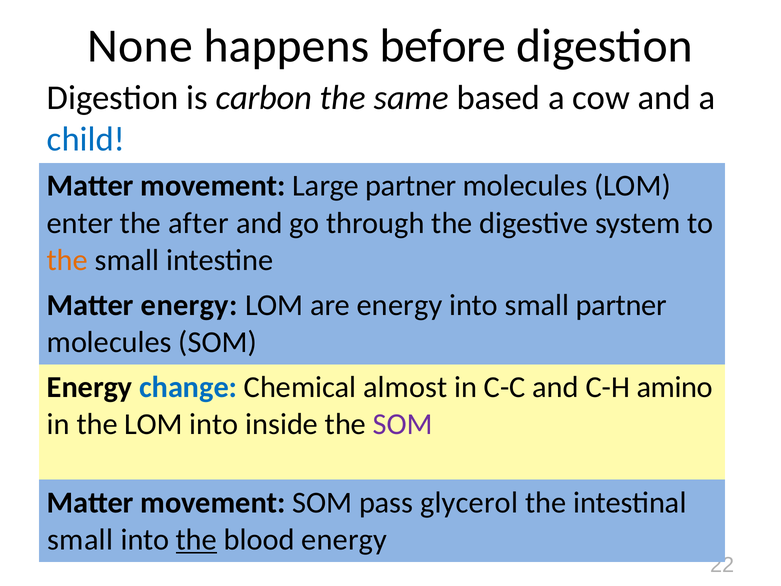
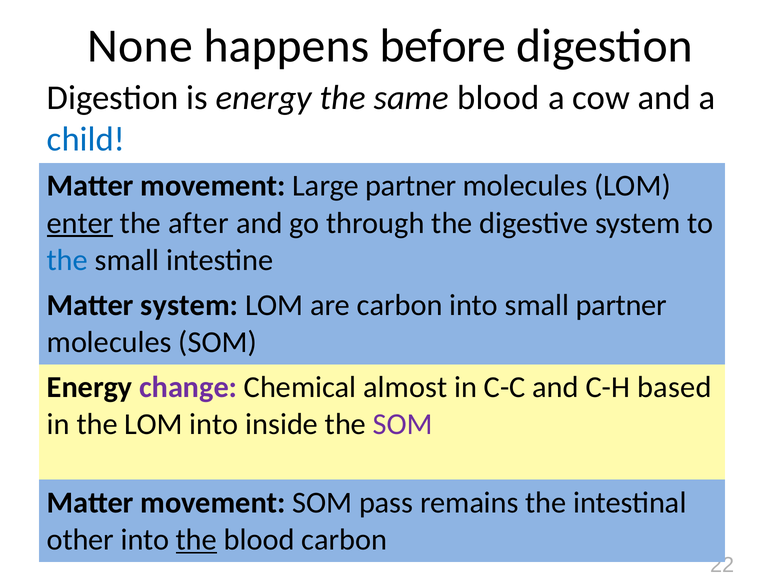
is carbon: carbon -> energy (264, 98)
same based: based -> blood (498, 98)
enter underline: none -> present (80, 223)
the colour: orange -> blue (67, 260)
Matter energy: energy -> system (189, 305)
are energy: energy -> carbon (400, 305)
change colour: blue -> purple (188, 387)
amino: amino -> based (674, 387)
glycerol: glycerol -> remains (469, 502)
small: small -> other (80, 539)
blood energy: energy -> carbon (344, 539)
